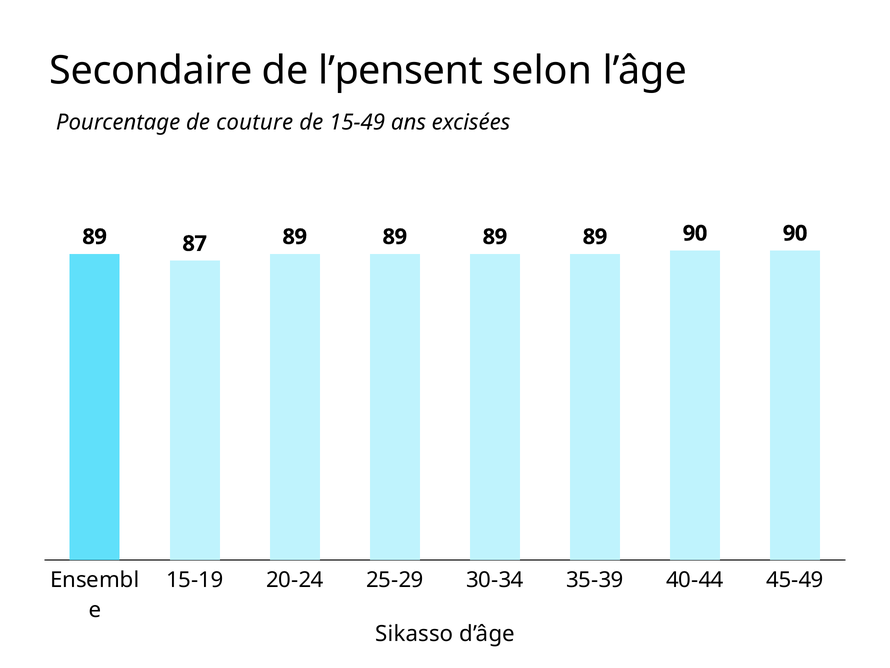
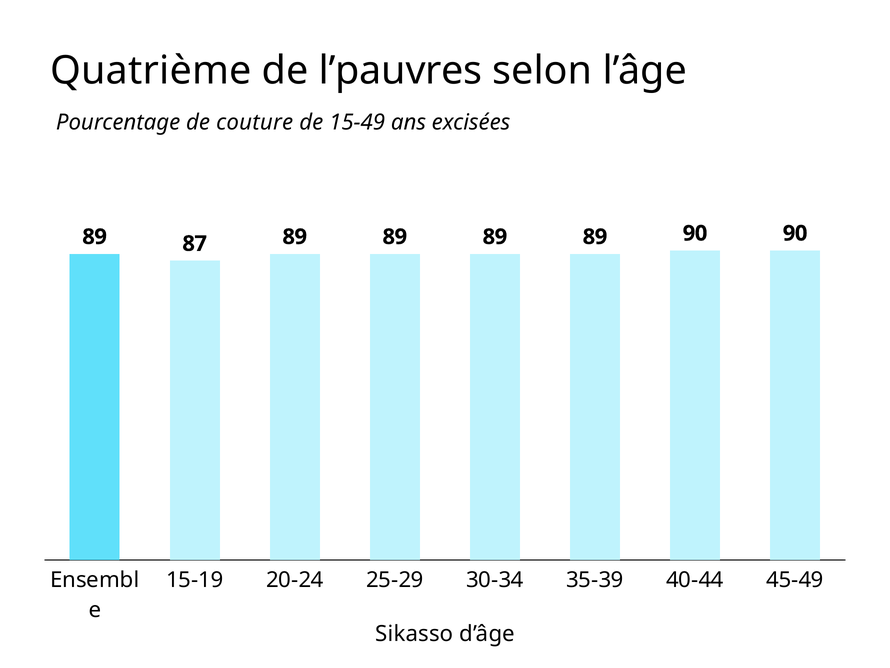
Secondaire: Secondaire -> Quatrième (151, 71)
l’pensent: l’pensent -> l’pauvres (401, 71)
